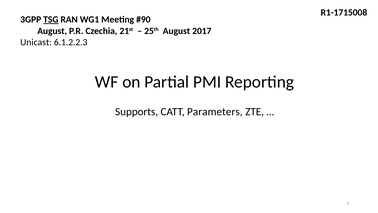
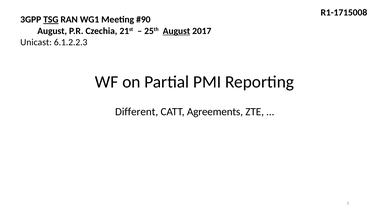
August underline: none -> present (176, 31)
Supports: Supports -> Different (137, 112)
Parameters: Parameters -> Agreements (215, 112)
